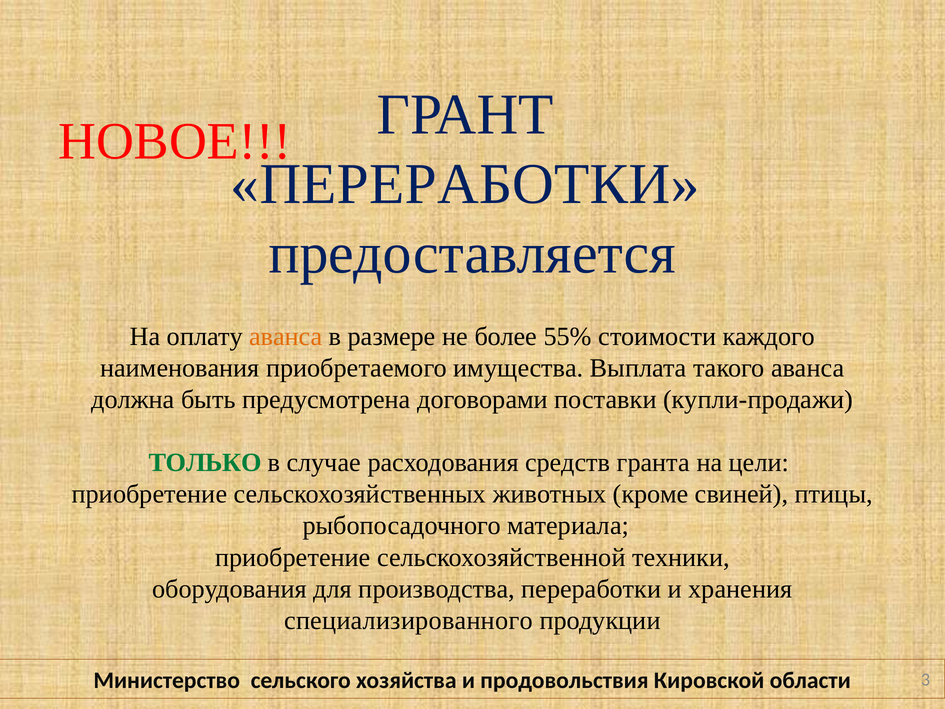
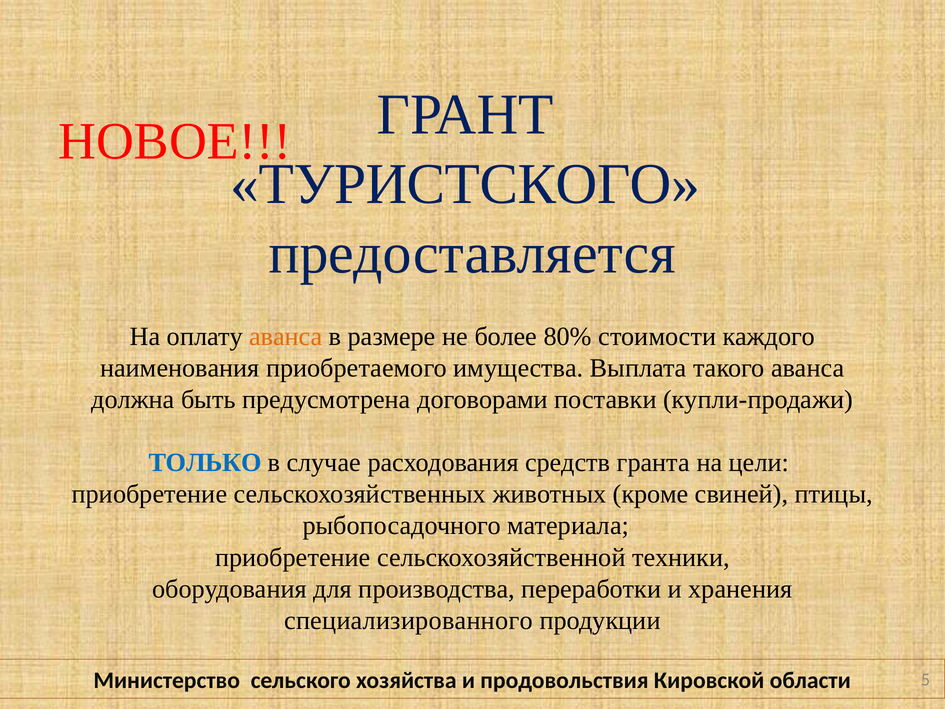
ПЕРЕРАБОТКИ: ПЕРЕРАБОТКИ -> ТУРИСТСКОГО (465, 184)
55%: 55% -> 80% (568, 337)
ТОЛЬКО colour: green -> blue (205, 463)
3: 3 -> 5 (925, 680)
